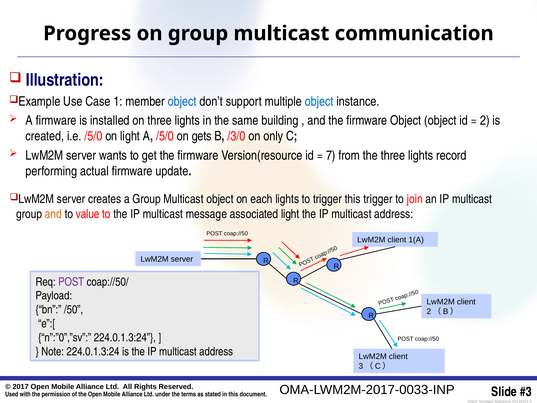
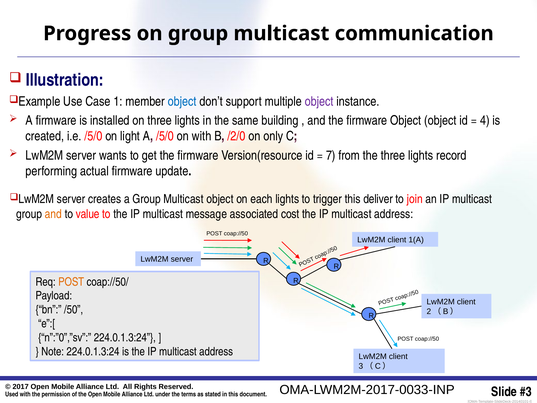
object colour: blue -> purple (319, 102)
2: 2 -> 4 (485, 121)
on gets: gets -> with (202, 136)
/3/0: /3/0 -> /2/0 (237, 136)
this trigger: trigger -> deliver (378, 199)
associated light: light -> cost (290, 214)
POST colour: purple -> orange (71, 282)
